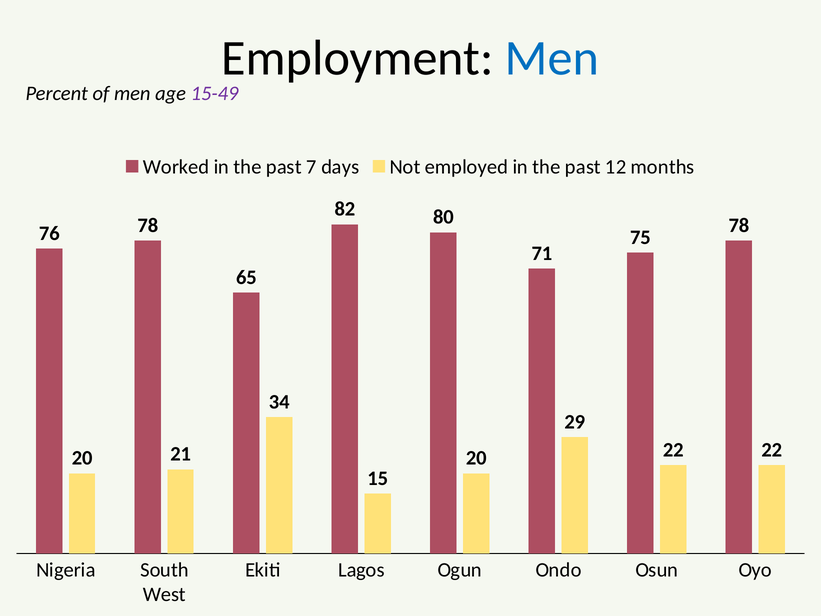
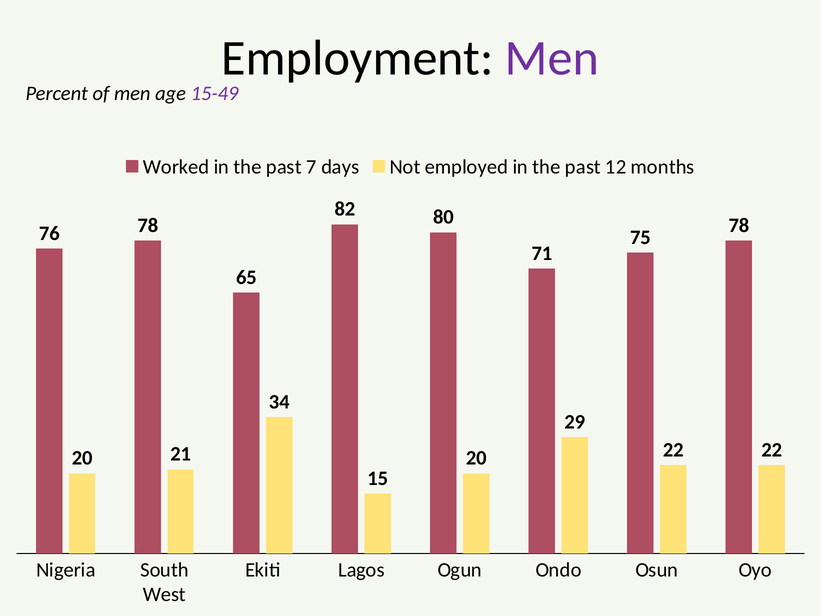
Men colour: blue -> purple (552, 58)
